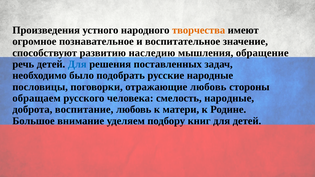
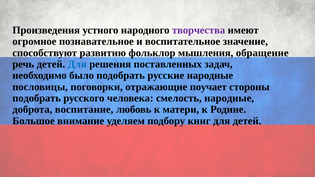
творчества colour: orange -> purple (199, 30)
наследию: наследию -> фольклор (152, 53)
отражающие любовь: любовь -> поучает (208, 87)
обращаем: обращаем -> подобрать (37, 98)
